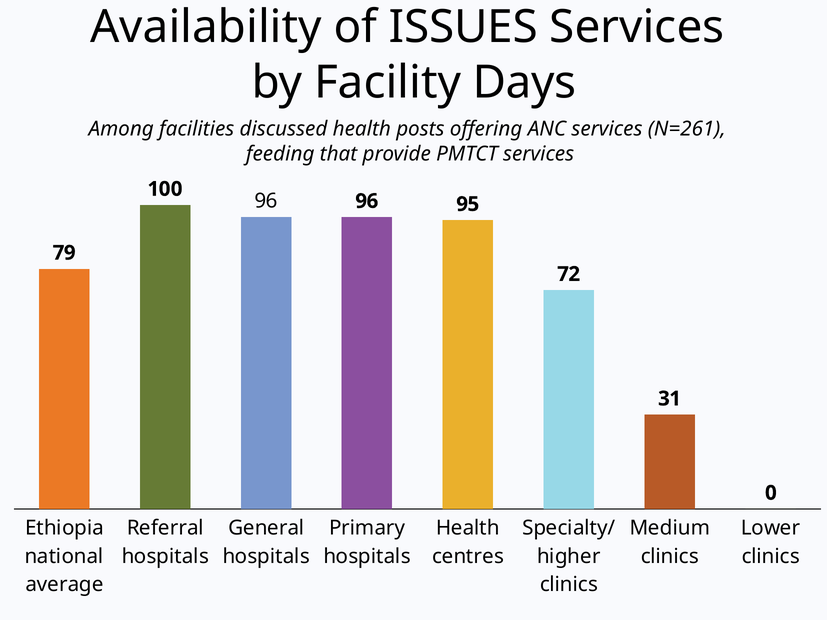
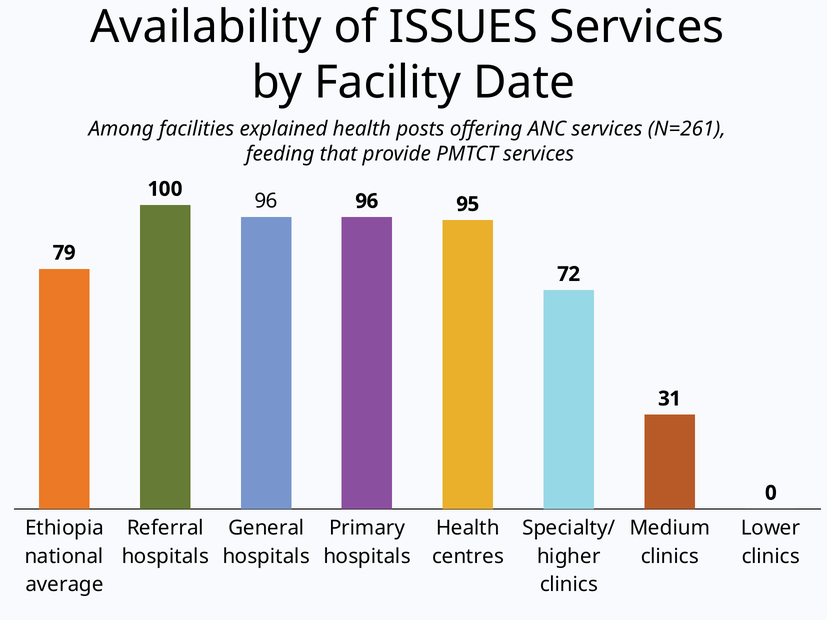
Days: Days -> Date (524, 82)
discussed: discussed -> explained (284, 129)
